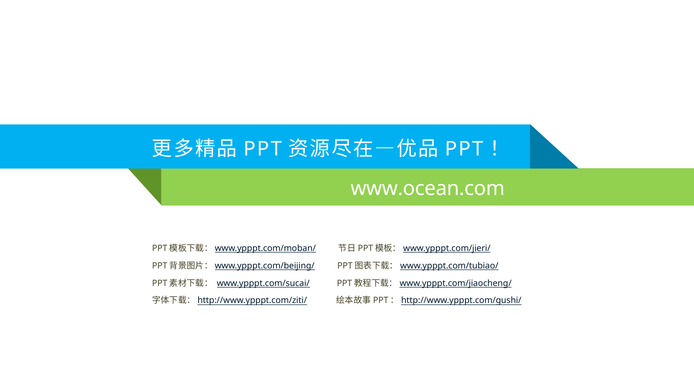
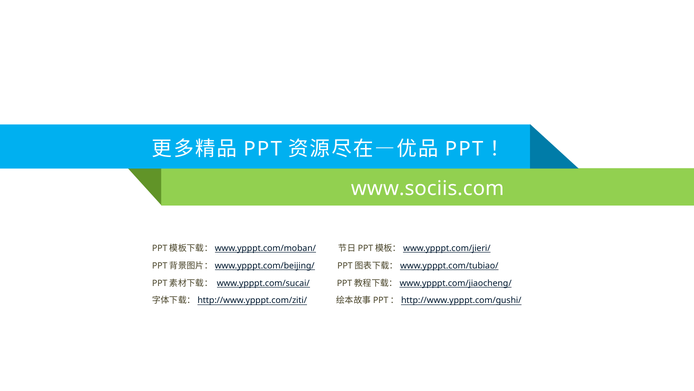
www.ocean.com: www.ocean.com -> www.sociis.com (427, 188)
